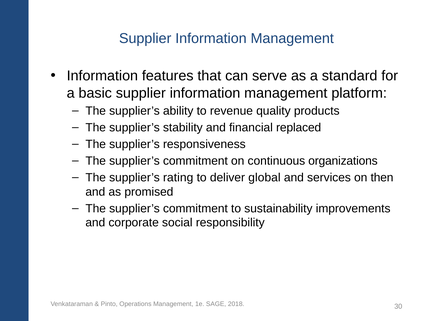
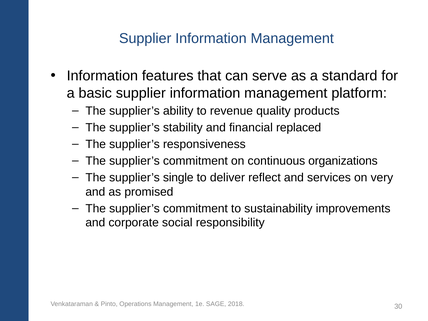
rating: rating -> single (178, 178)
global: global -> reflect (265, 178)
then: then -> very (382, 178)
